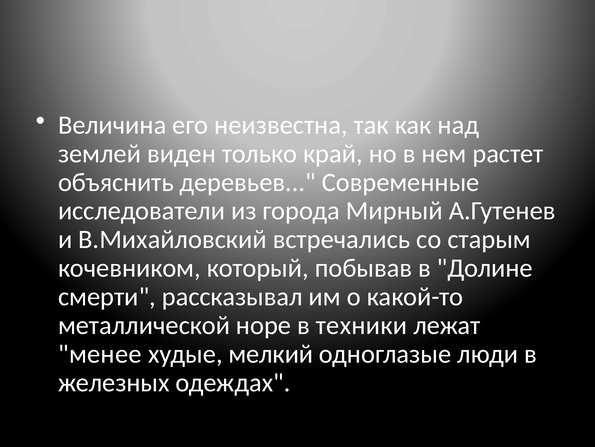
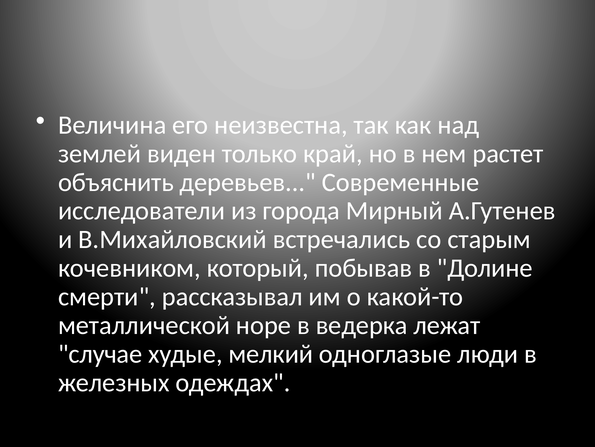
техники: техники -> ведерка (362, 325)
менее: менее -> случае (100, 353)
